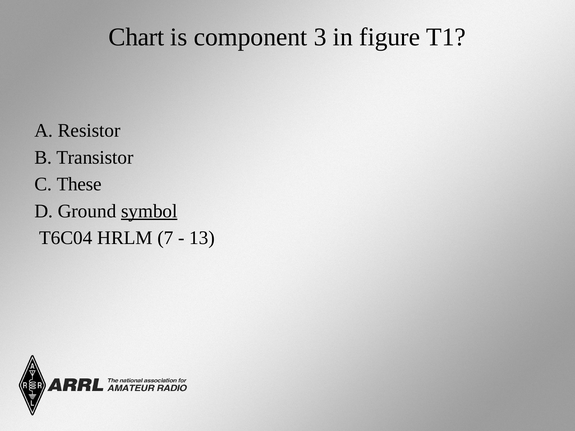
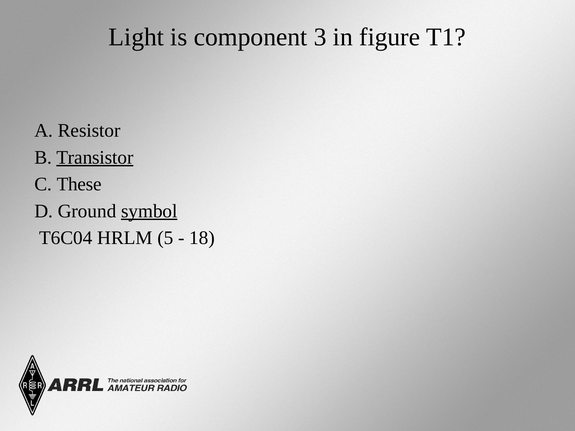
Chart: Chart -> Light (136, 37)
Transistor underline: none -> present (95, 158)
7: 7 -> 5 (165, 238)
13: 13 -> 18 (202, 238)
